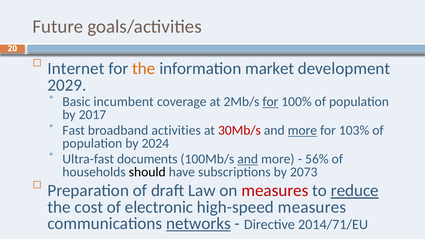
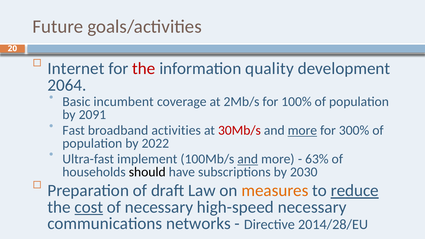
the colour: orange -> red (144, 69)
market: market -> quality (270, 69)
2029: 2029 -> 2064 (67, 85)
for underline: present -> none (270, 102)
2017: 2017 -> 2091 (92, 115)
103%: 103% -> 300% (354, 131)
2024: 2024 -> 2022 (155, 144)
documents: documents -> implement (147, 159)
56%: 56% -> 63% (317, 159)
2073: 2073 -> 2030 (304, 172)
measures colour: red -> orange (275, 191)
cost underline: none -> present (89, 207)
of electronic: electronic -> necessary (159, 207)
high-speed measures: measures -> necessary (312, 207)
networks underline: present -> none (198, 224)
2014/71/EU: 2014/71/EU -> 2014/28/EU (333, 225)
